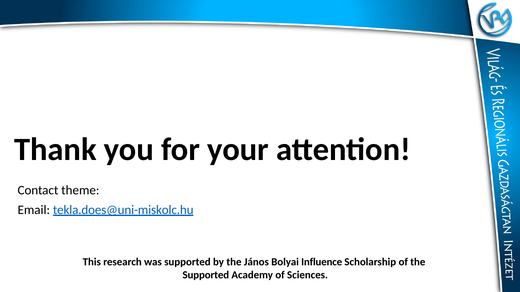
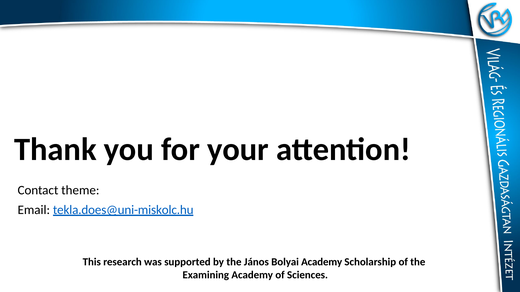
Bolyai Influence: Influence -> Academy (322, 262)
Supported: Supported -> Examining (206, 275)
